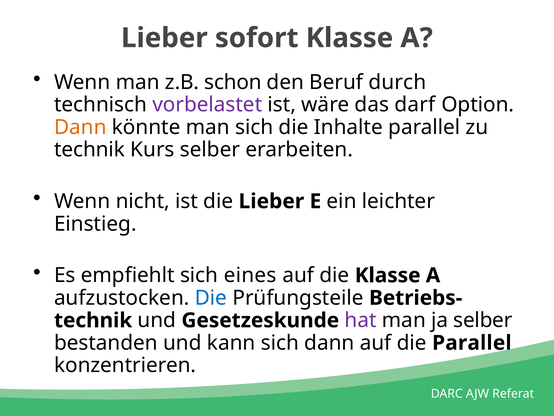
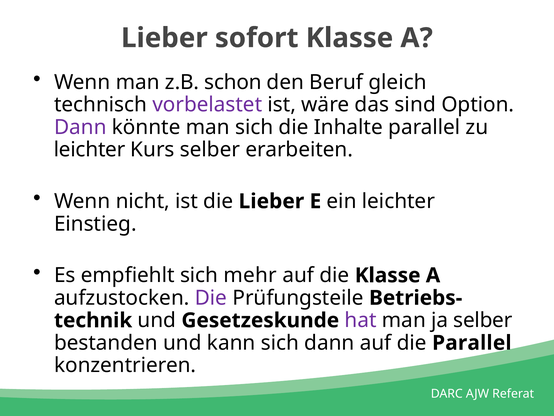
durch: durch -> gleich (397, 82)
darf: darf -> sind (415, 105)
Dann colour: orange -> purple (80, 127)
technik: technik -> leichter (90, 150)
eines: eines -> mehr (250, 275)
Die colour: blue -> purple (211, 298)
